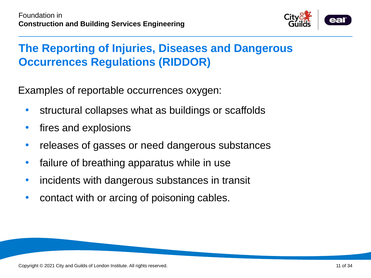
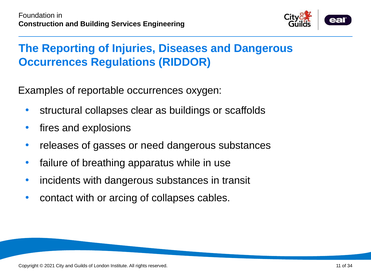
what: what -> clear (142, 111)
of poisoning: poisoning -> collapses (173, 198)
